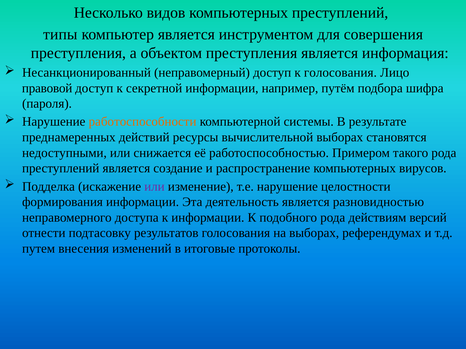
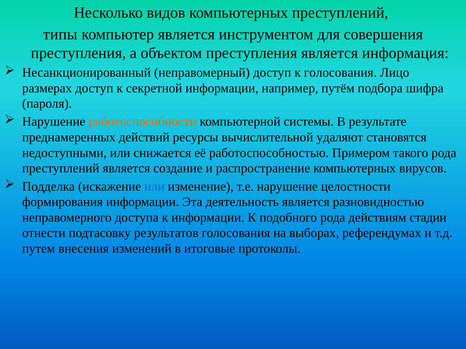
правовой: правовой -> размерах (47, 88)
вычислительной выборах: выборах -> удаляют (340, 137)
или colour: purple -> blue (154, 187)
версий: версий -> стадии (428, 218)
